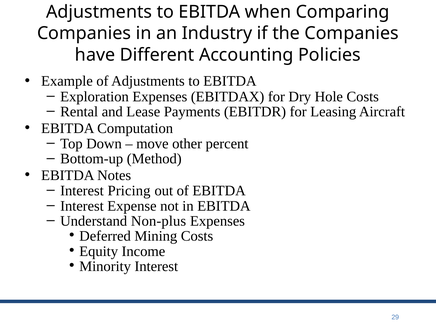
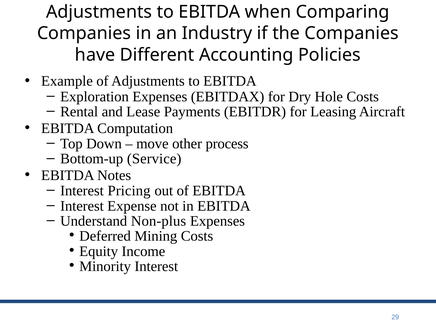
percent: percent -> process (227, 144)
Method: Method -> Service (154, 159)
